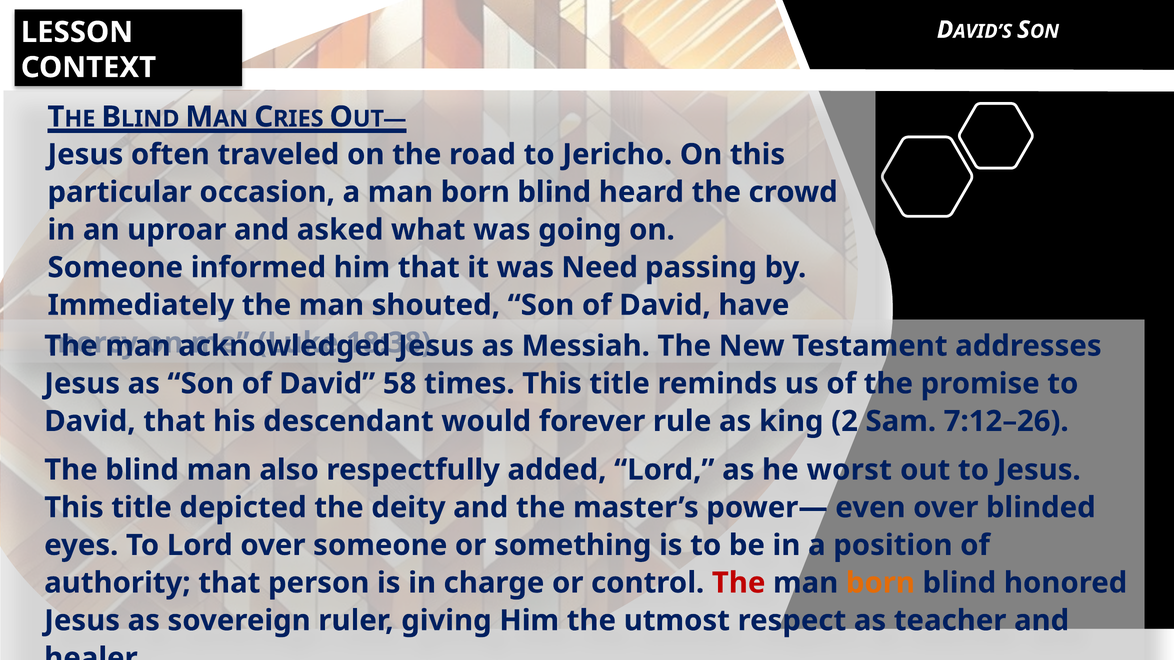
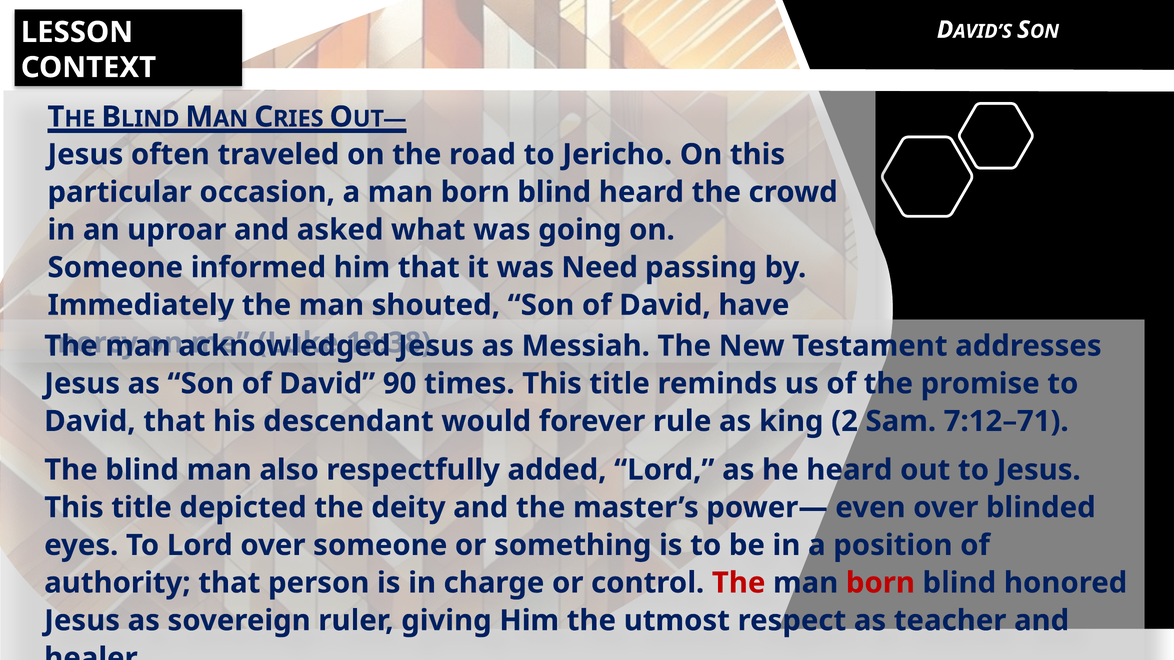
58: 58 -> 90 (400, 384)
7:12–26: 7:12–26 -> 7:12–71 (1006, 422)
he worst: worst -> heard (849, 470)
born colour: orange -> red (880, 583)
